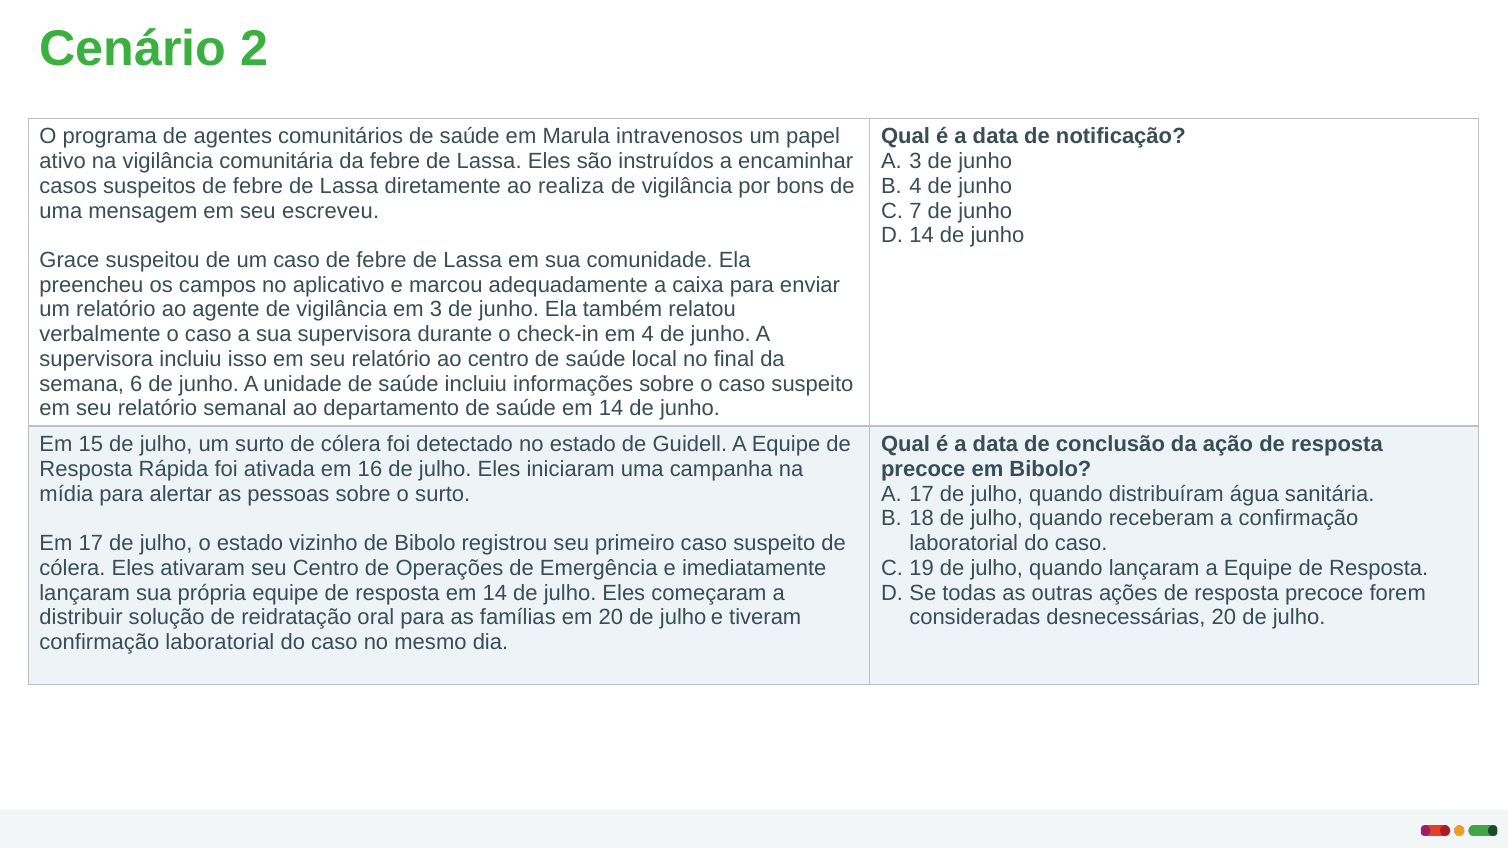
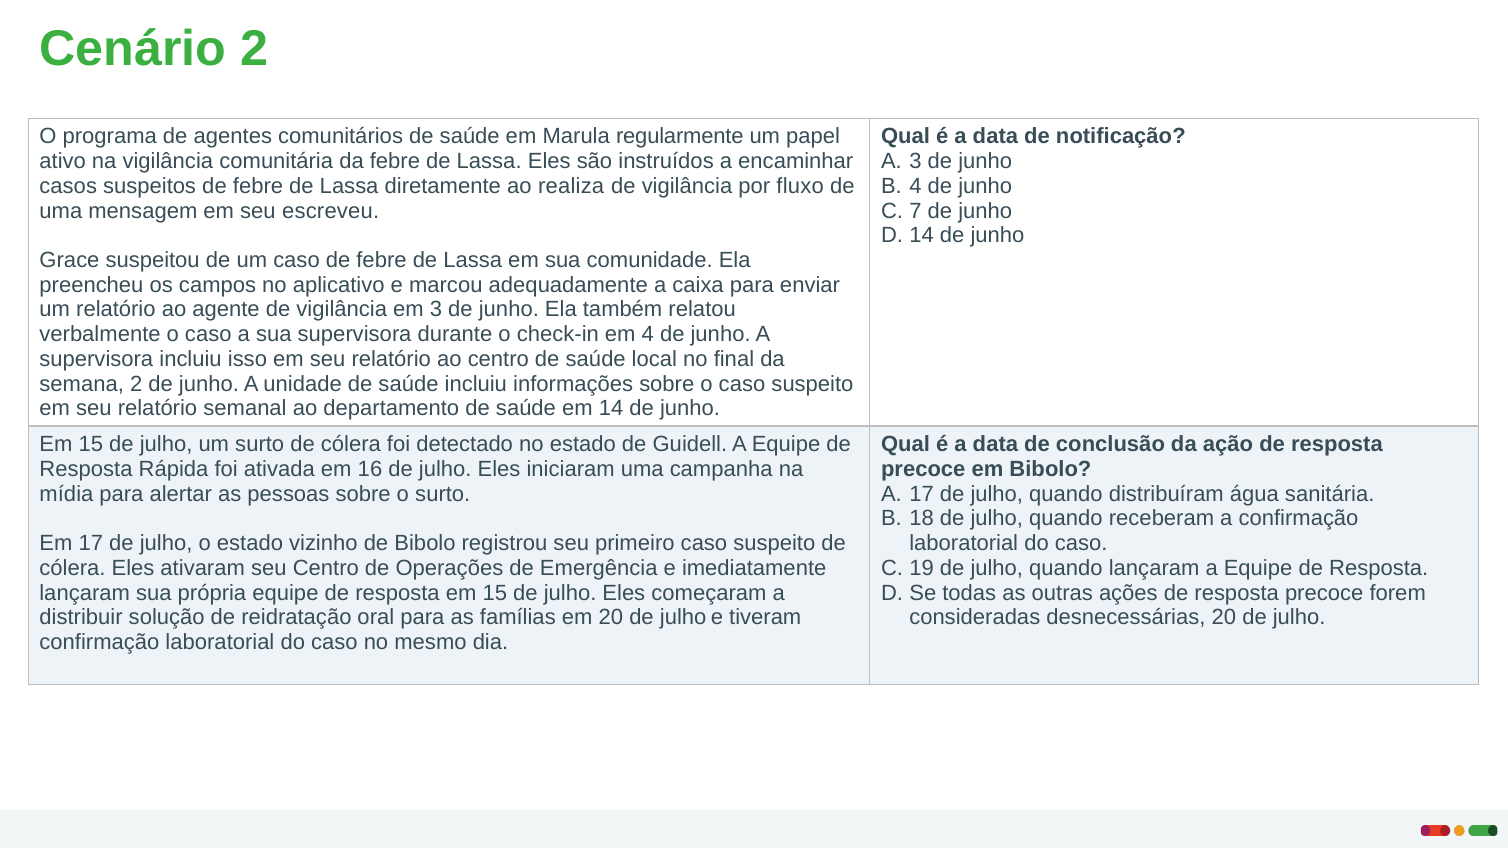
intravenosos: intravenosos -> regularmente (680, 137)
bons: bons -> fluxo (800, 186)
semana 6: 6 -> 2 (136, 384)
resposta em 14: 14 -> 15 (495, 593)
